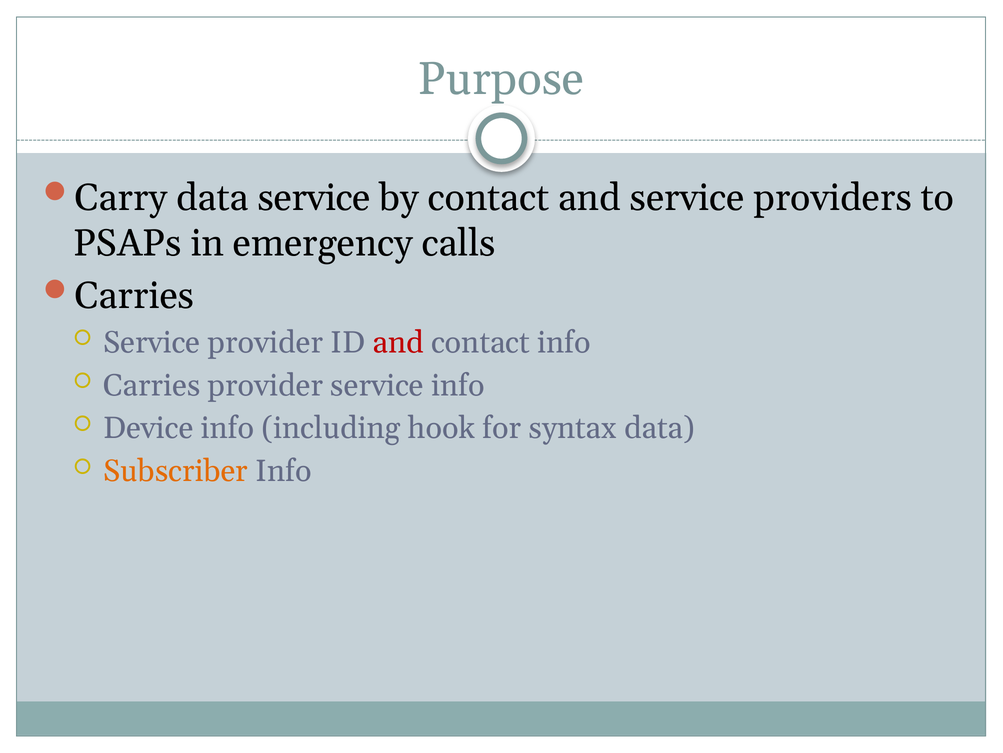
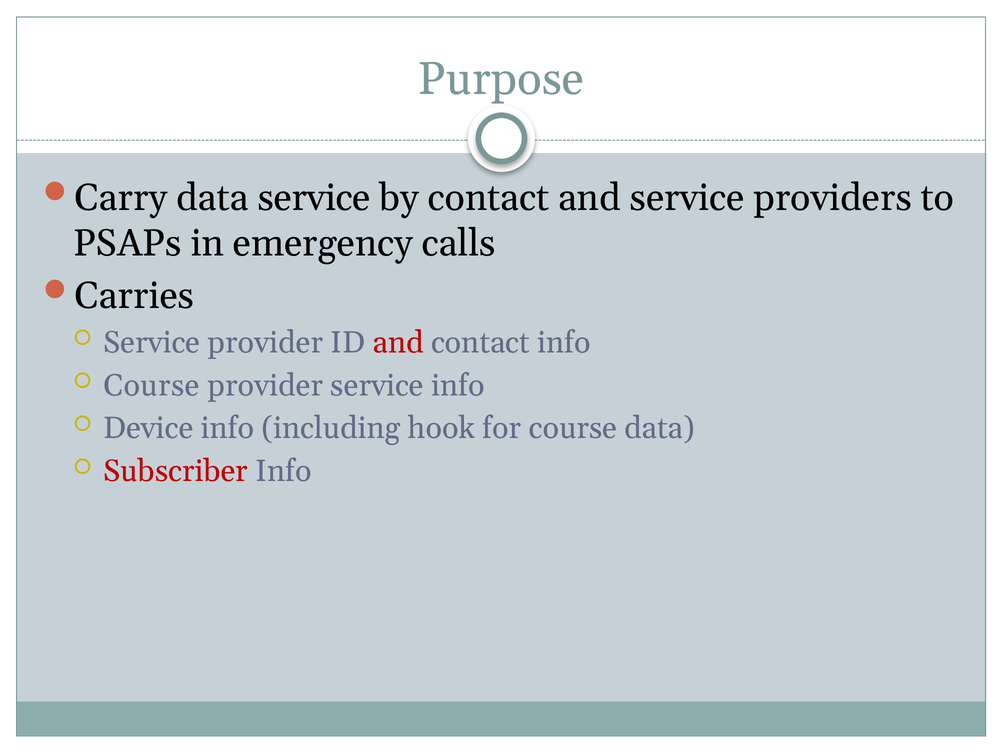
Carries: Carries -> Course (152, 385)
for syntax: syntax -> course (573, 428)
Subscriber colour: orange -> red (176, 471)
